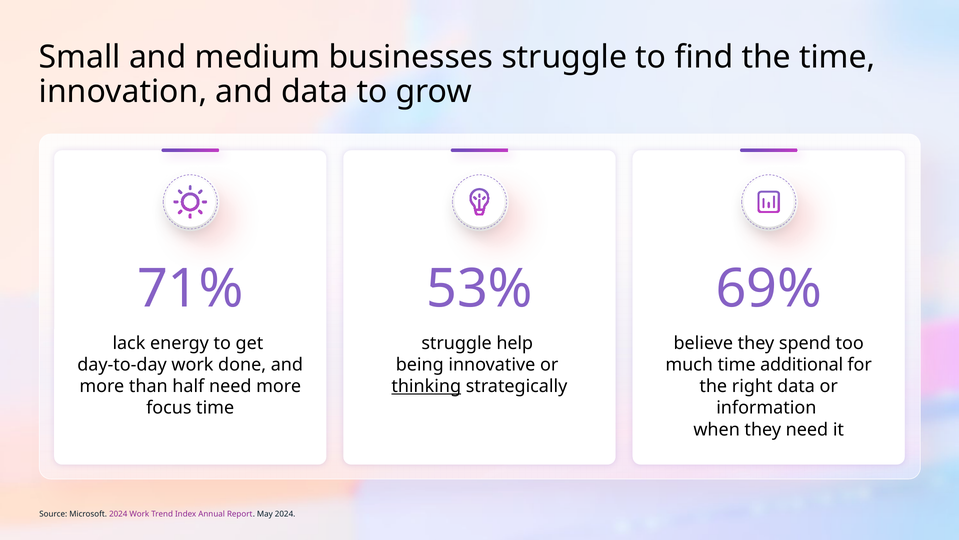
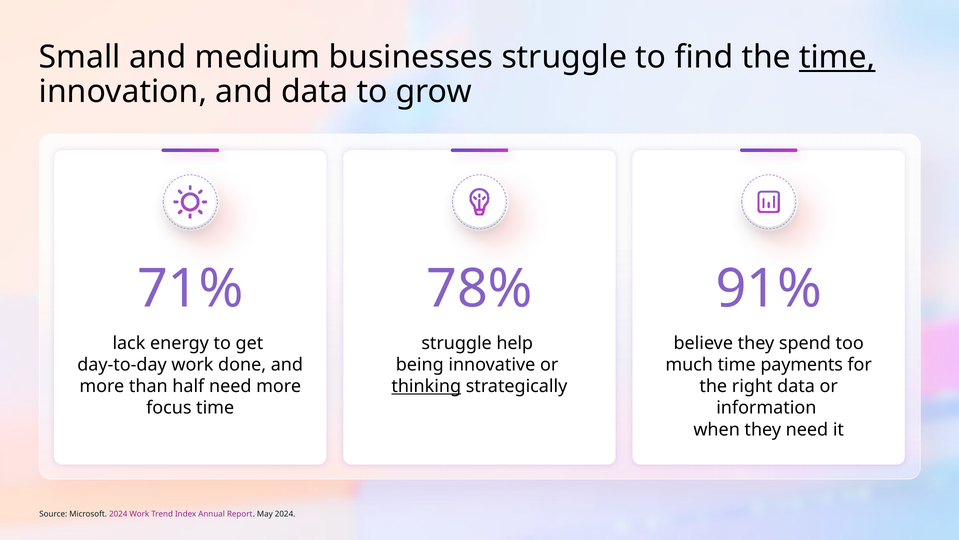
time underline: none -> present (837, 57)
53%: 53% -> 78% (480, 289)
69%: 69% -> 91% (769, 289)
additional: additional -> payments (802, 364)
